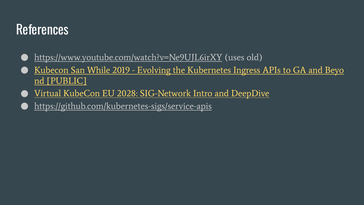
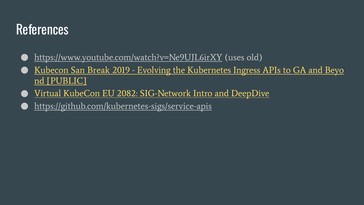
While: While -> Break (99, 70)
2028: 2028 -> 2082 (127, 93)
